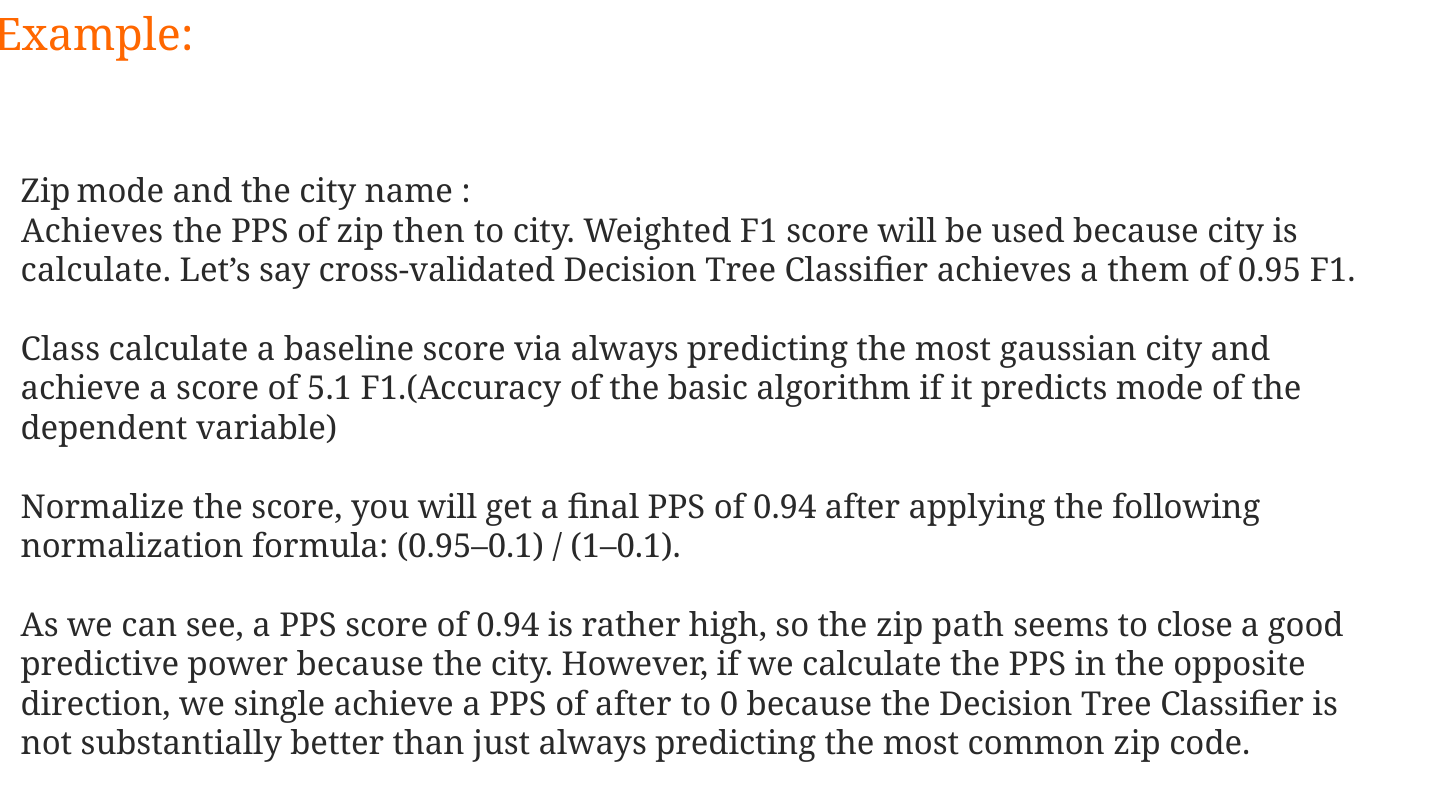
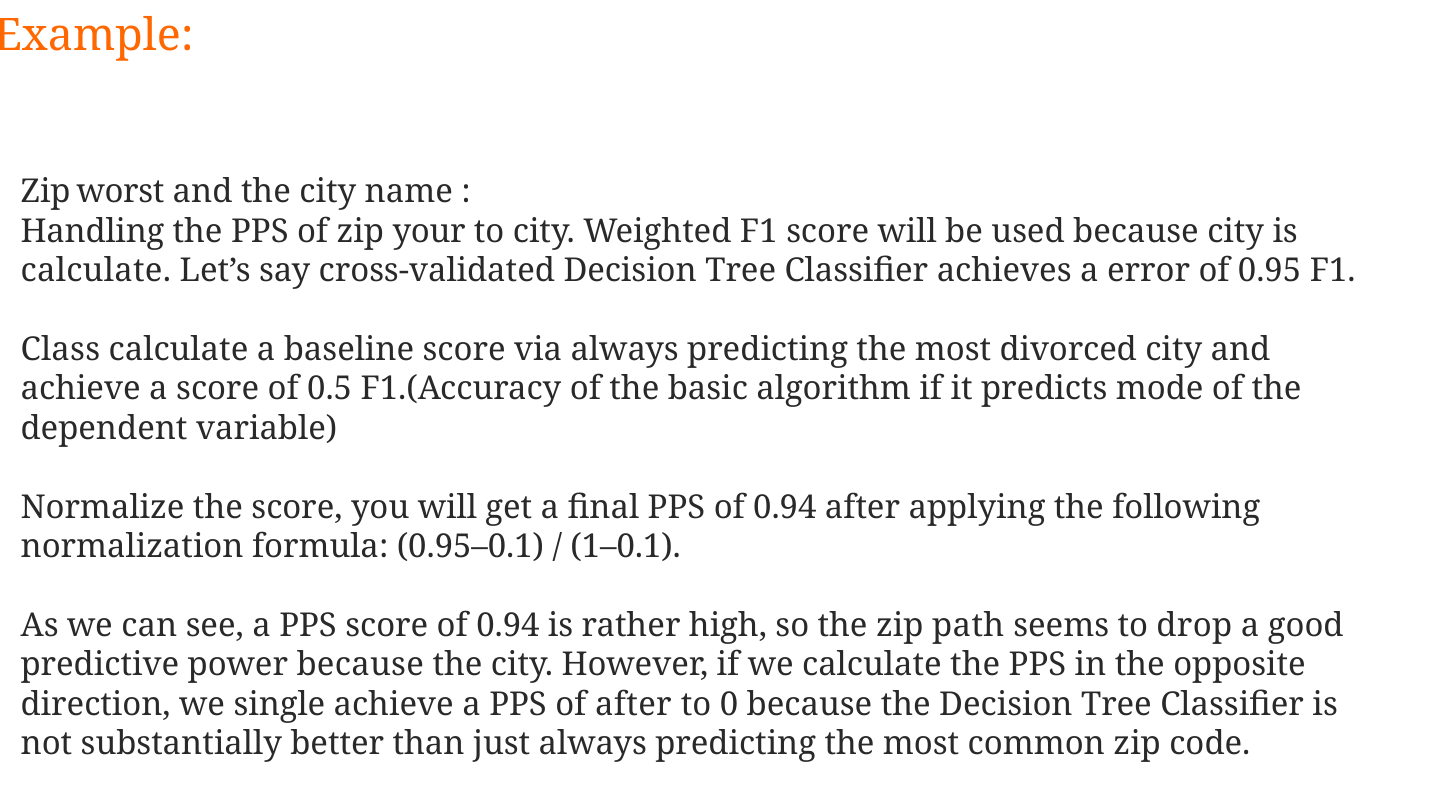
Zip mode: mode -> worst (121, 192)
Achieves: Achieves -> Handling (93, 231)
then: then -> your (429, 231)
them: them -> error (1149, 271)
gaussian: gaussian -> divorced (1068, 350)
5.1: 5.1 -> 0.5 (330, 389)
close: close -> drop (1194, 626)
